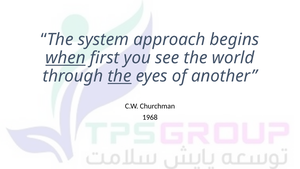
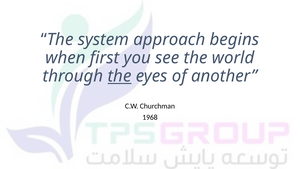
when underline: present -> none (66, 58)
